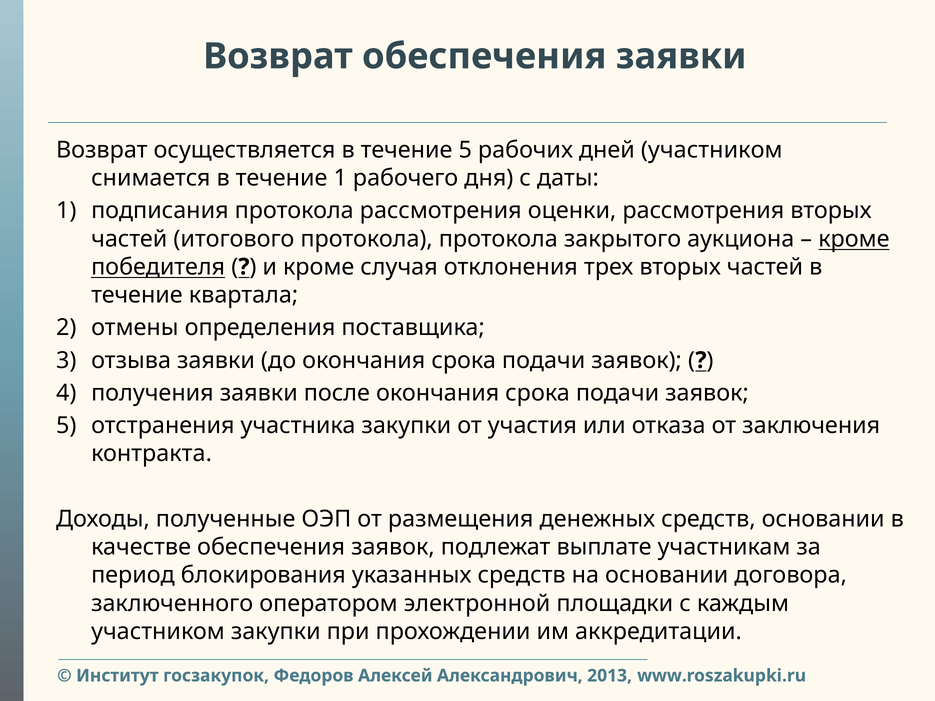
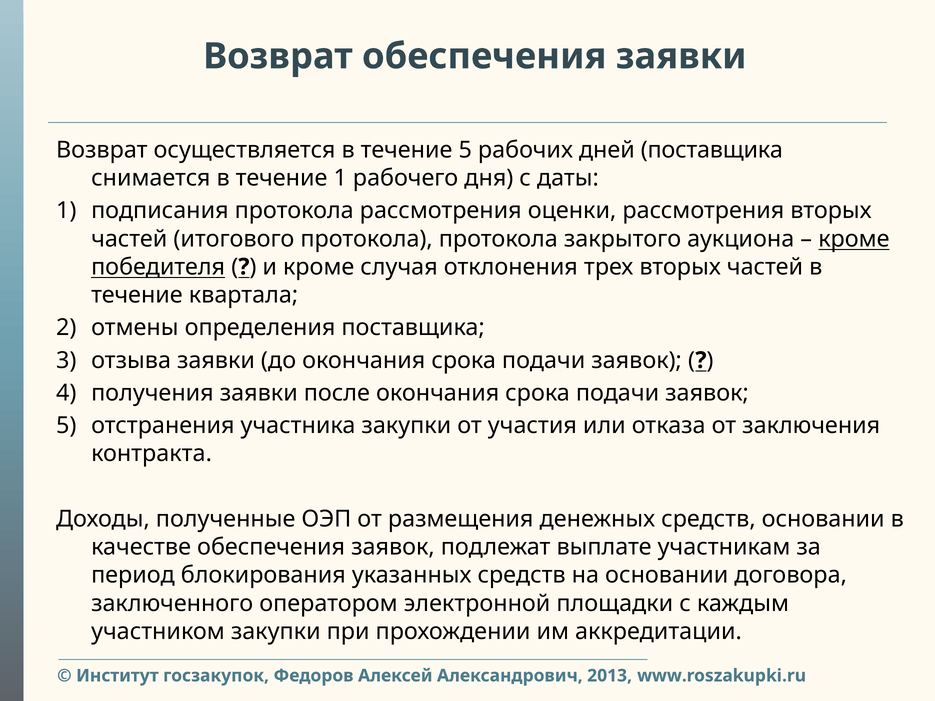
дней участником: участником -> поставщика (712, 150)
